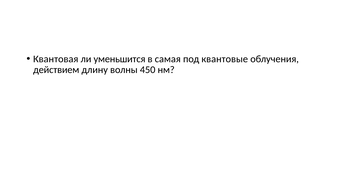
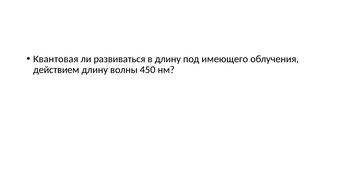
уменьшится: уменьшится -> развиваться (119, 59)
в самая: самая -> длину (168, 59)
квантовые: квантовые -> имеющего (225, 59)
